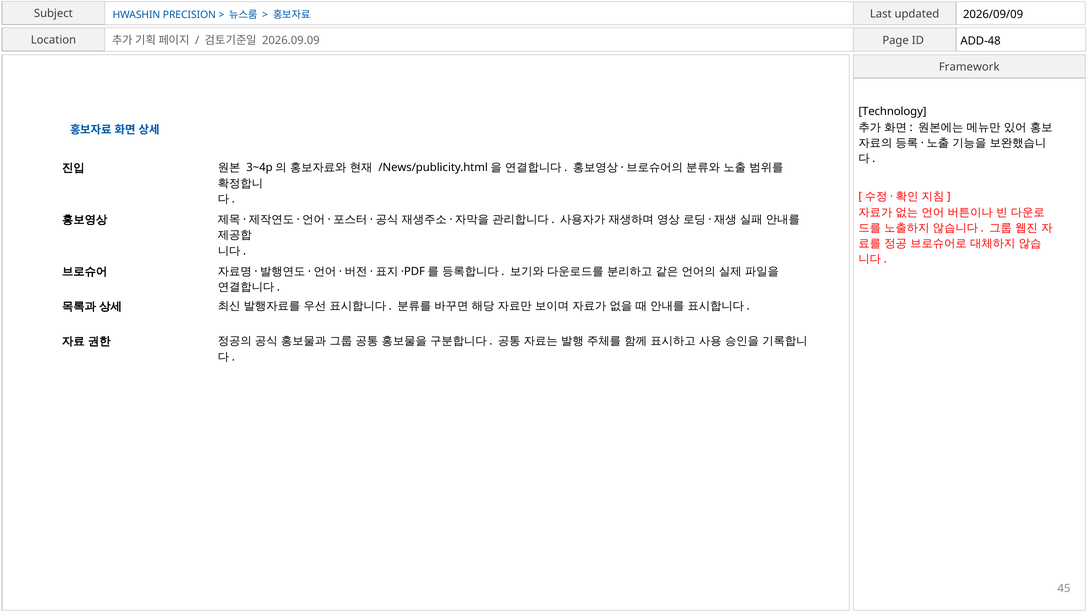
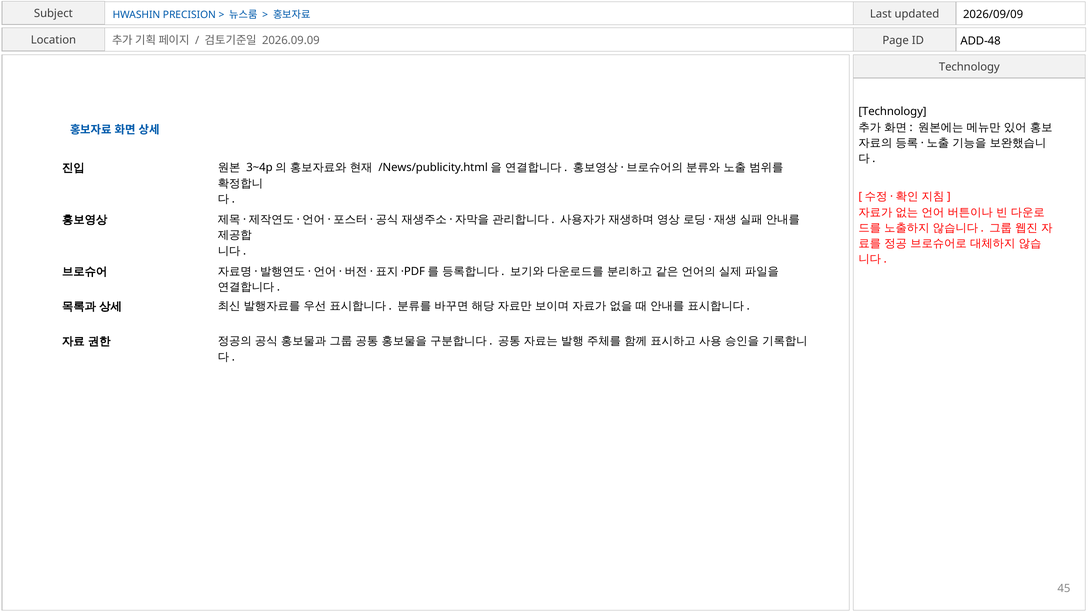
Framework: Framework -> Technology (969, 67)
